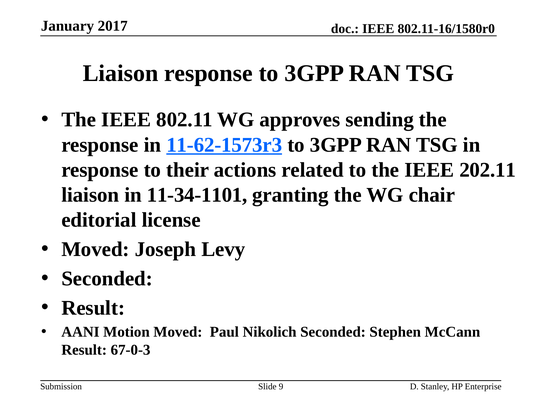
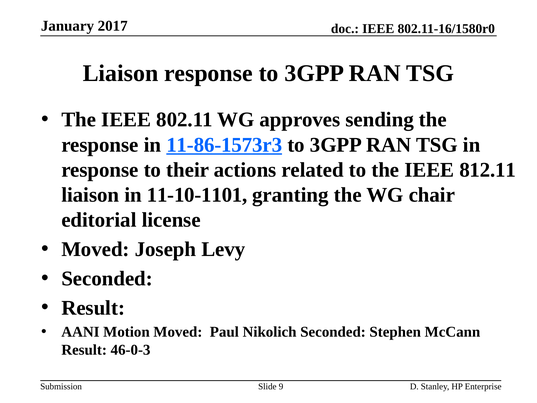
11-62-1573r3: 11-62-1573r3 -> 11-86-1573r3 (224, 145)
202.11: 202.11 -> 812.11 (488, 170)
11-34-1101: 11-34-1101 -> 11-10-1101 (197, 195)
67-0-3: 67-0-3 -> 46-0-3 (131, 350)
